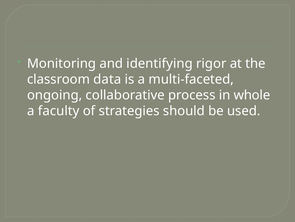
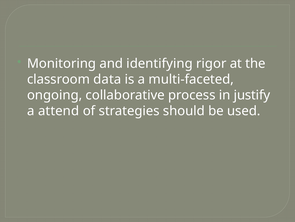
whole: whole -> justify (252, 95)
faculty: faculty -> attend (59, 111)
